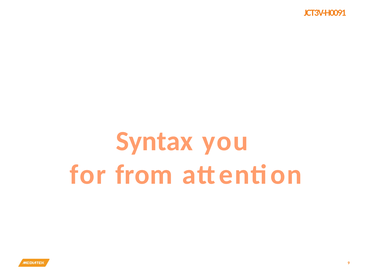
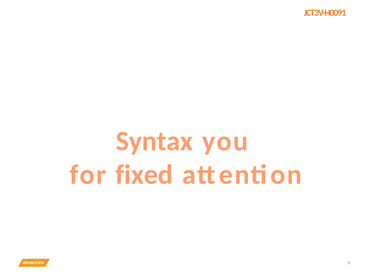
from: from -> fixed (144, 175)
